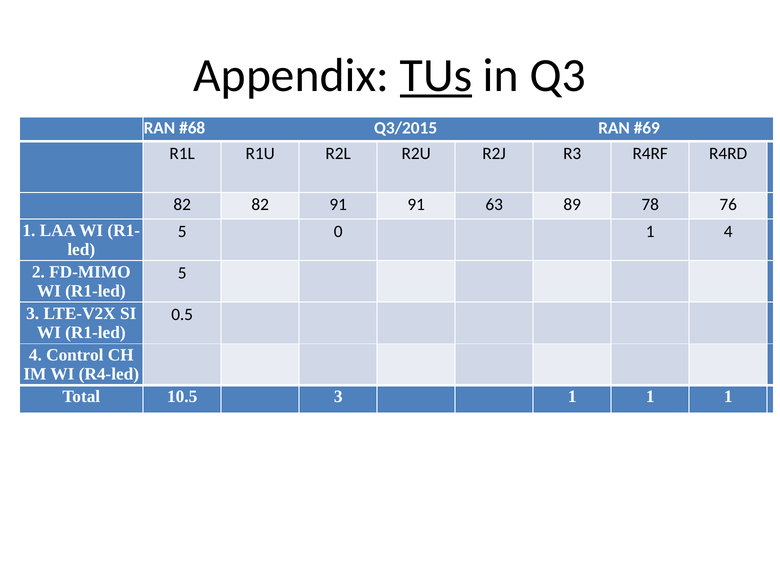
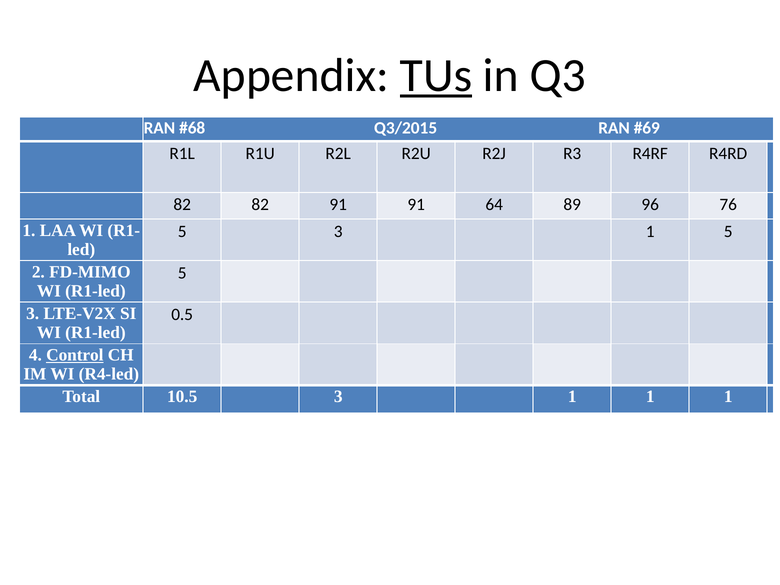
63: 63 -> 64 (494, 205)
78: 78 -> 96 (650, 205)
0: 0 -> 3 (338, 231)
1 4: 4 -> 5 (728, 231)
Control underline: none -> present (75, 355)
